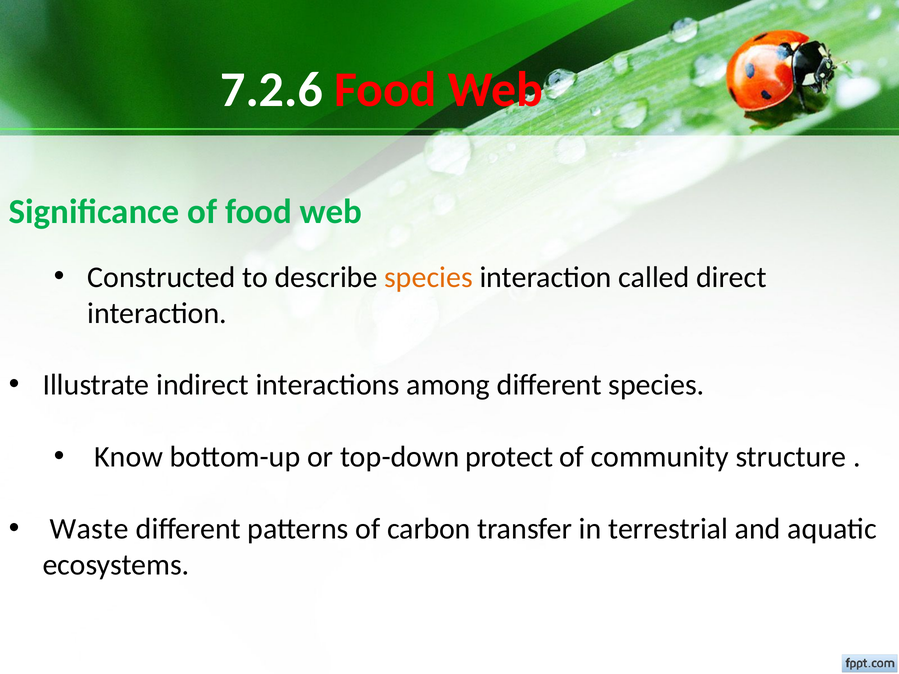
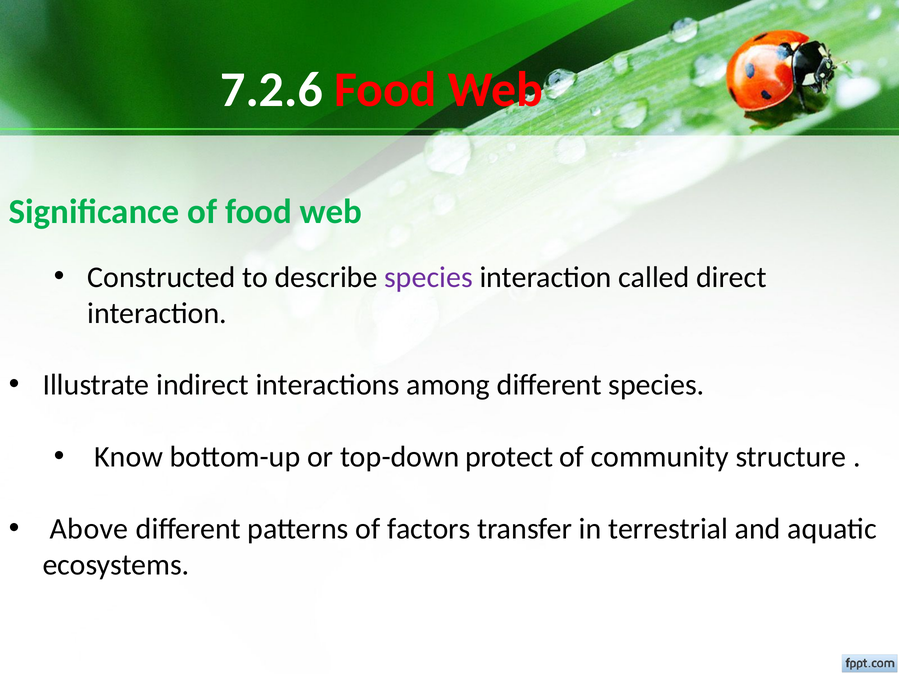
species colour: orange -> purple (429, 277)
Waste: Waste -> Above (89, 529)
carbon: carbon -> factors (429, 529)
